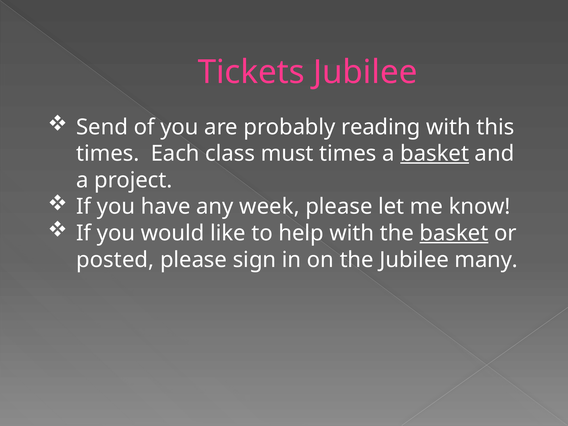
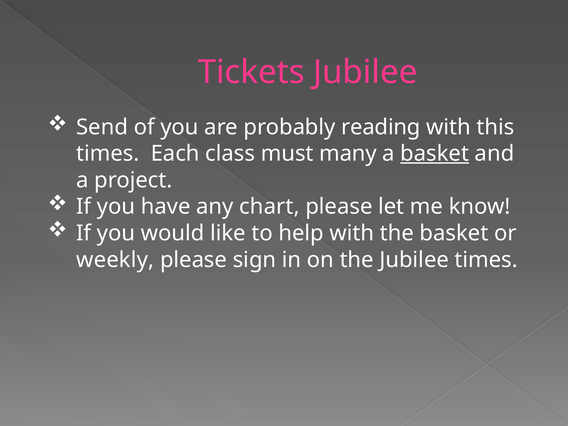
must times: times -> many (348, 154)
week: week -> chart (269, 207)
basket underline: present -> none (454, 233)
posted: posted -> weekly (115, 260)
Jubilee many: many -> times (486, 260)
